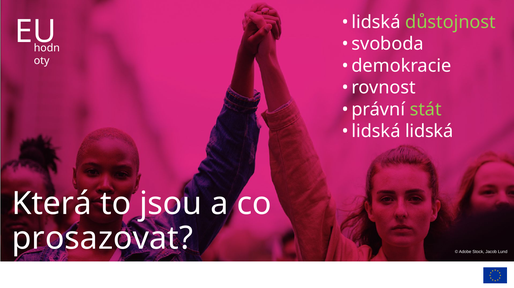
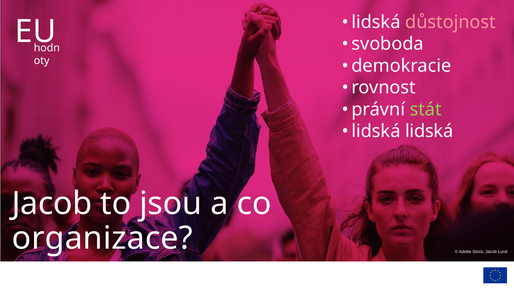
důstojnost colour: light green -> pink (451, 22)
Která: Která -> Jacob (52, 203)
prosazovat: prosazovat -> organizace (102, 238)
